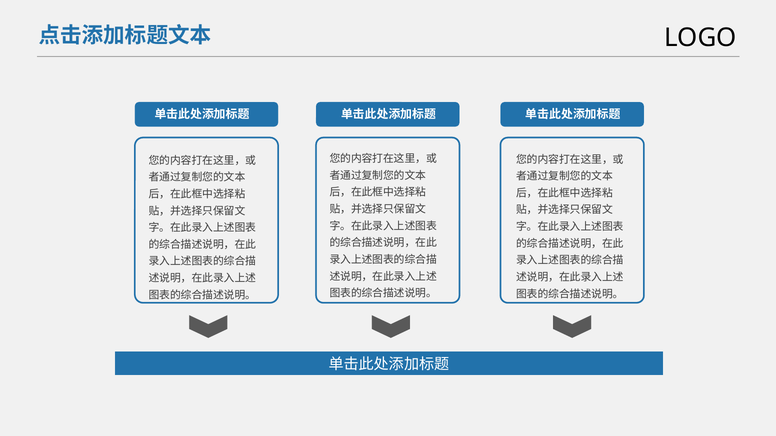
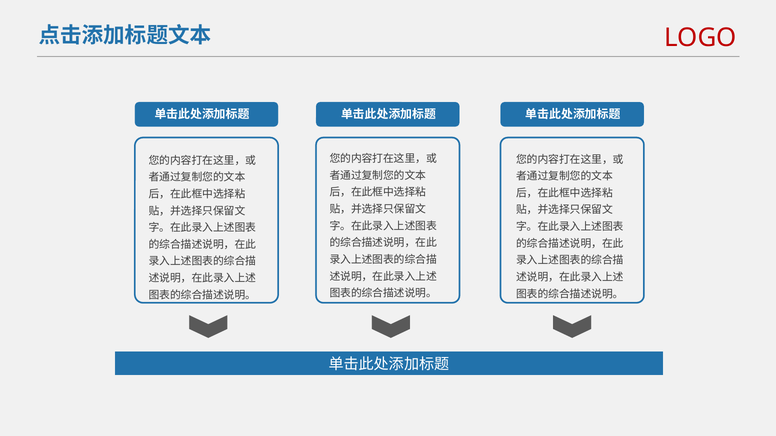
LOGO colour: black -> red (700, 38)
